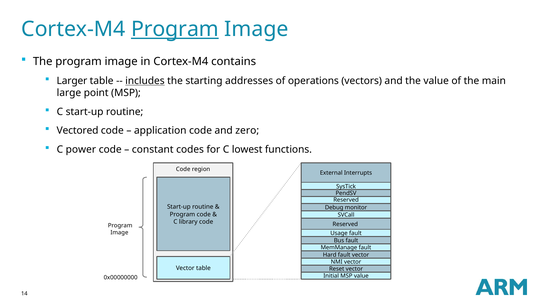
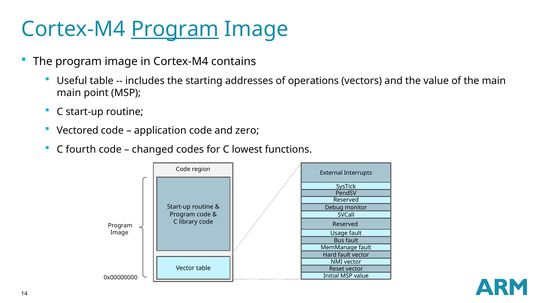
Larger: Larger -> Useful (72, 81)
includes underline: present -> none (145, 81)
large: large -> main (69, 93)
power: power -> fourth (81, 150)
constant: constant -> changed (153, 150)
